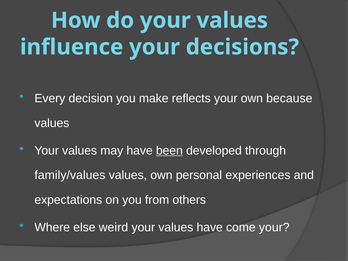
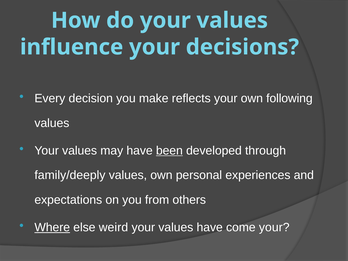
because: because -> following (289, 98)
family/values: family/values -> family/deeply (70, 175)
Where underline: none -> present (52, 227)
